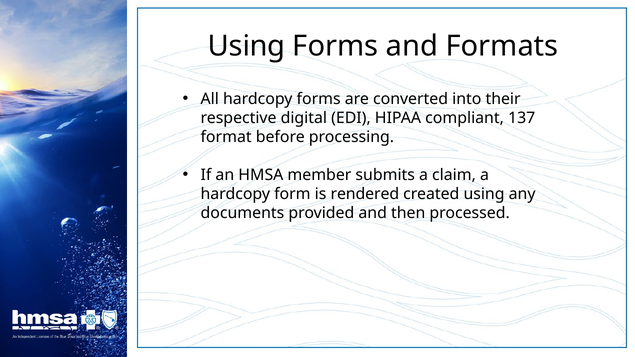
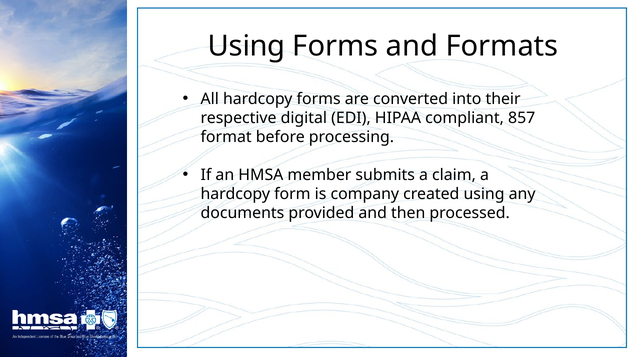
137: 137 -> 857 (522, 118)
rendered: rendered -> company (365, 194)
